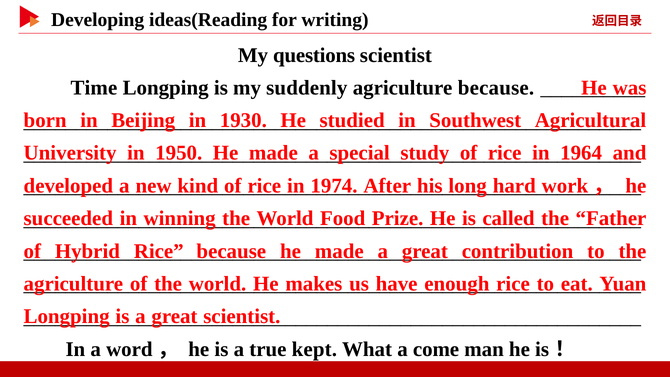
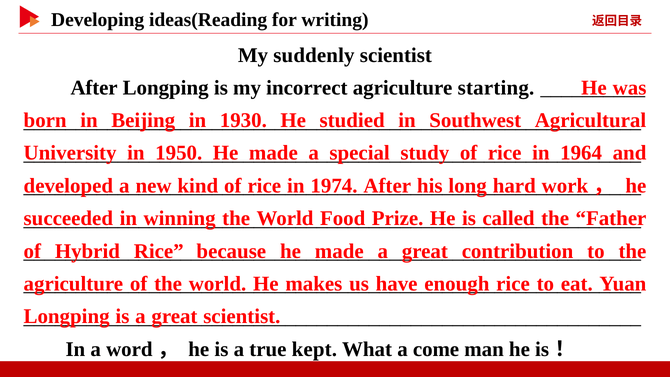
questions: questions -> suddenly (314, 55)
Time: Time -> After (94, 88)
suddenly: suddenly -> incorrect (307, 88)
agriculture because: because -> starting (496, 88)
